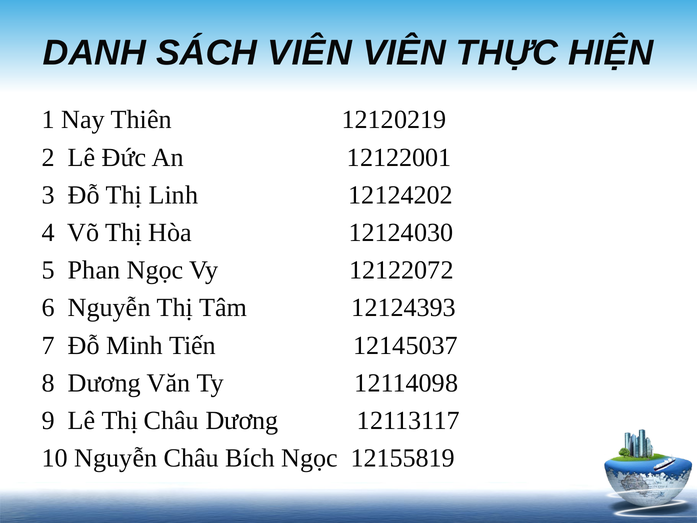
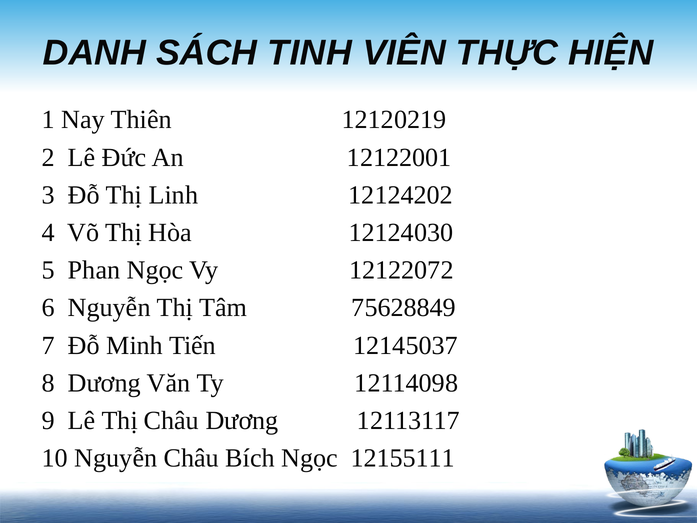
SÁCH VIÊN: VIÊN -> TINH (310, 53)
12124393: 12124393 -> 75628849 (404, 308)
12155819: 12155819 -> 12155111 (403, 458)
